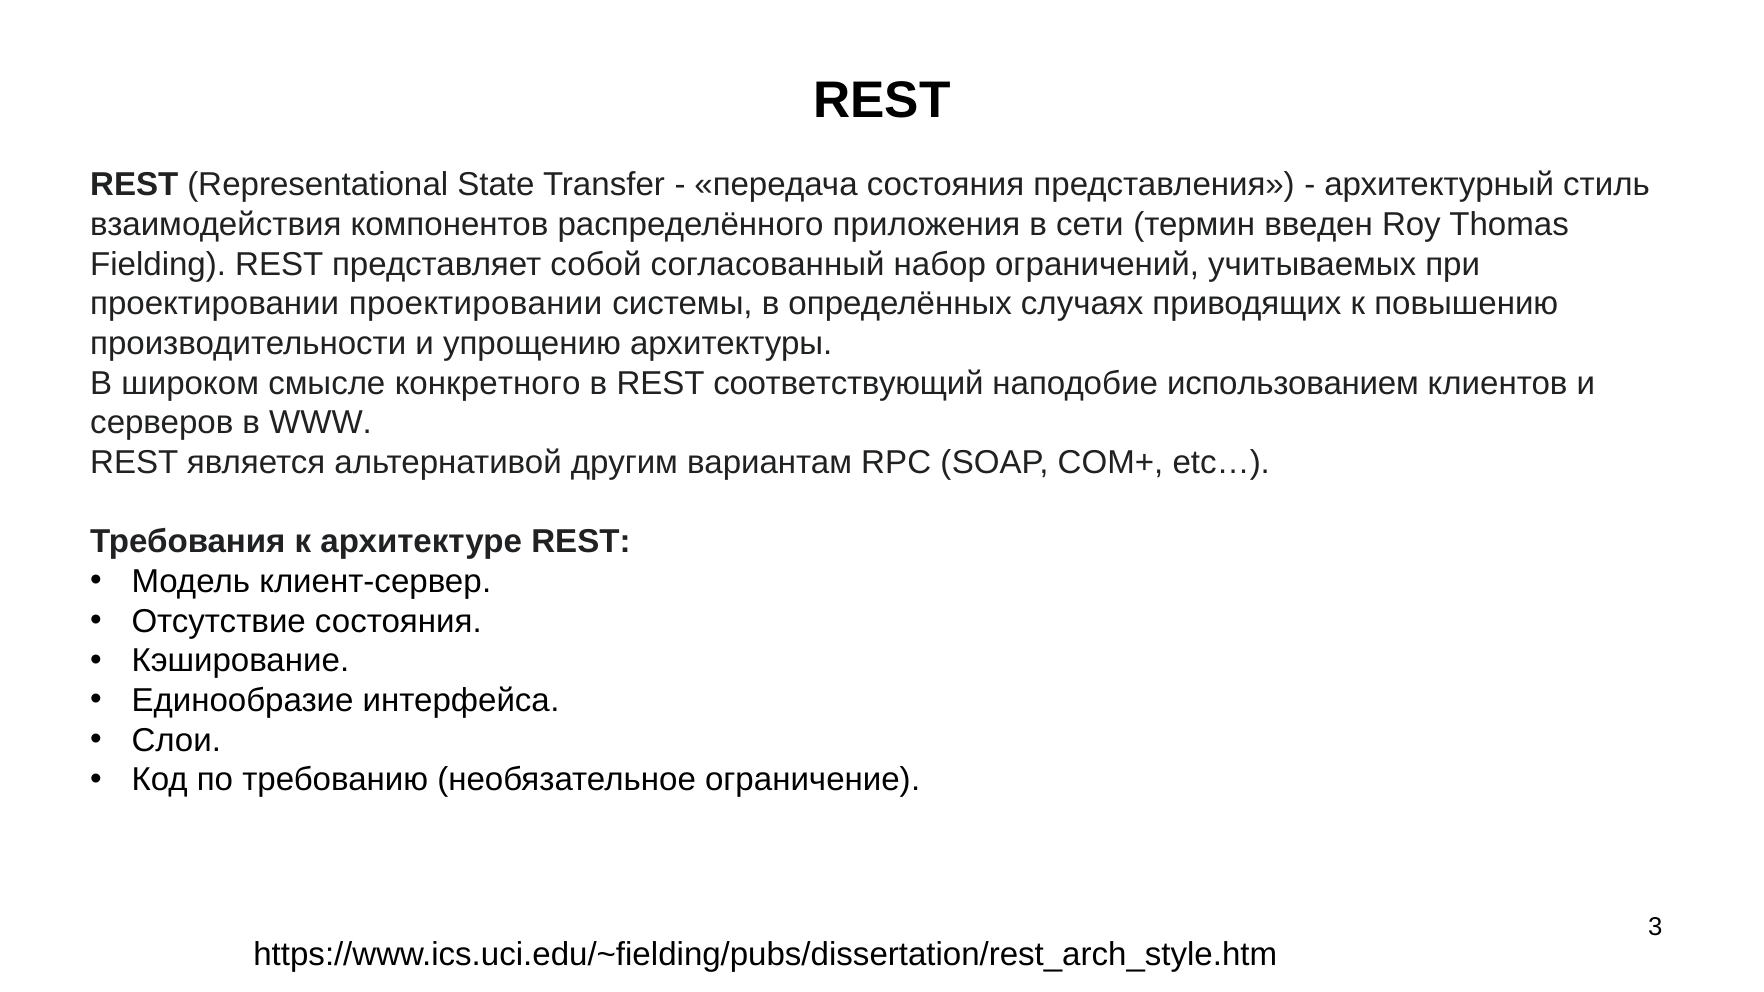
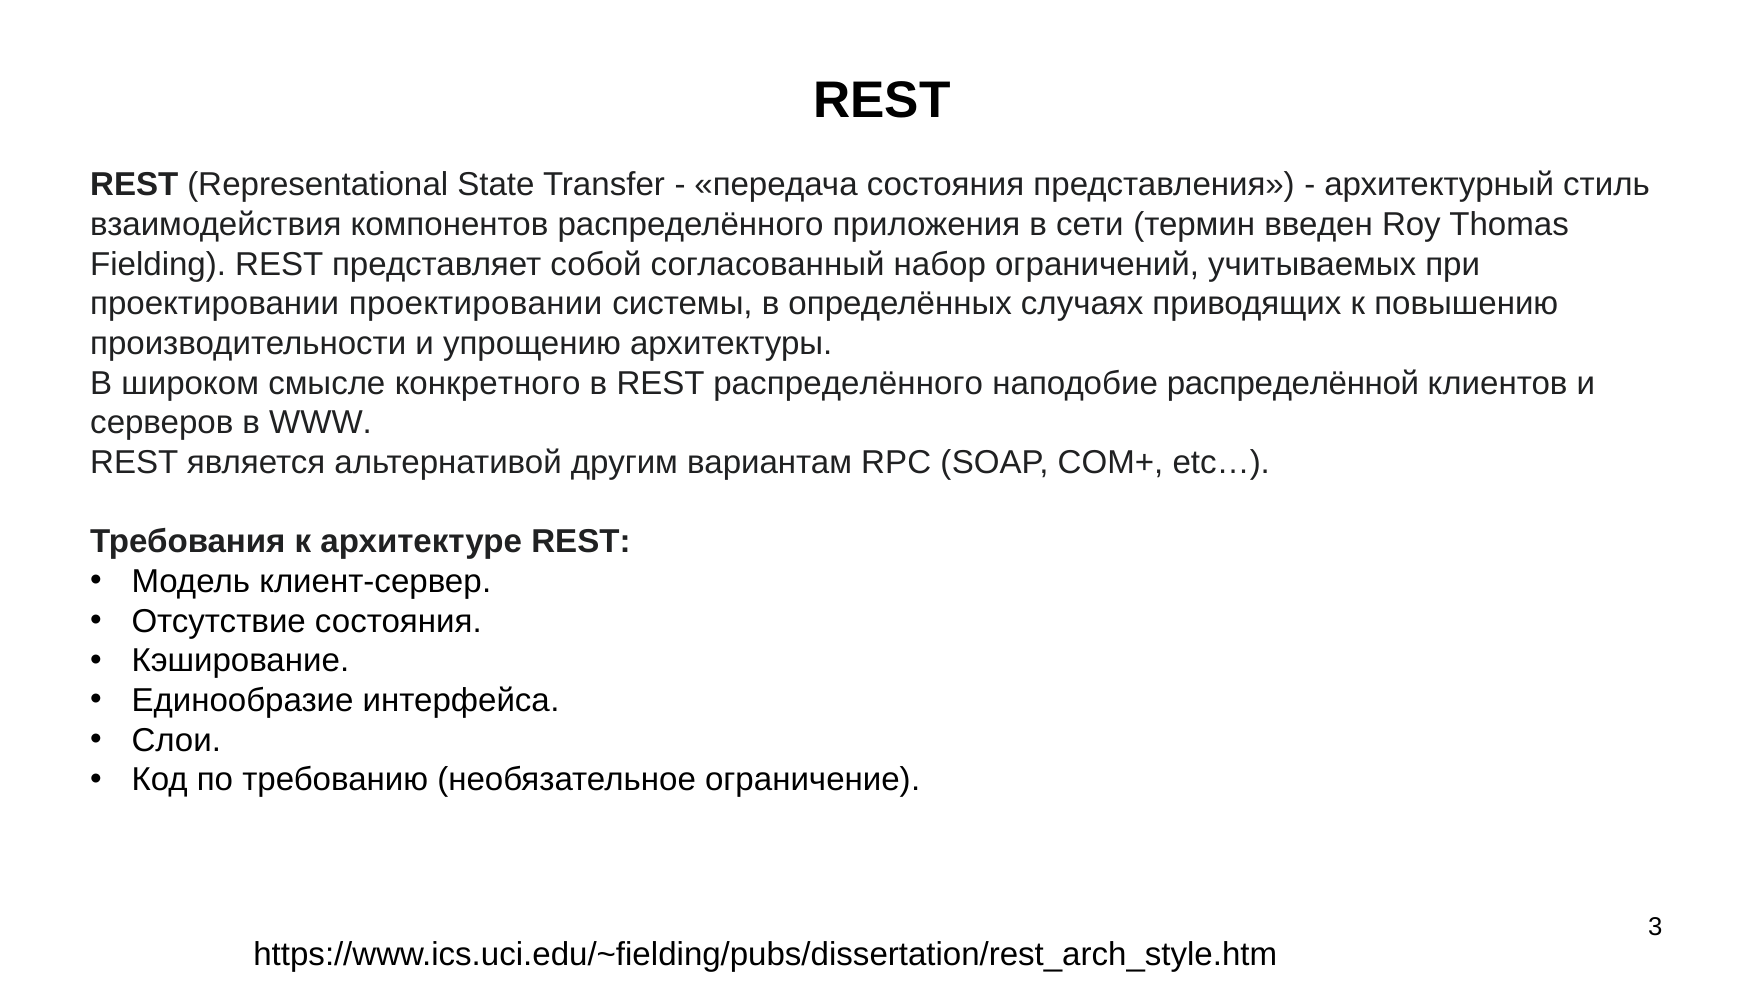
REST соответствующий: соответствующий -> распределённого (848, 383)
использованием: использованием -> распределённой (1293, 383)
